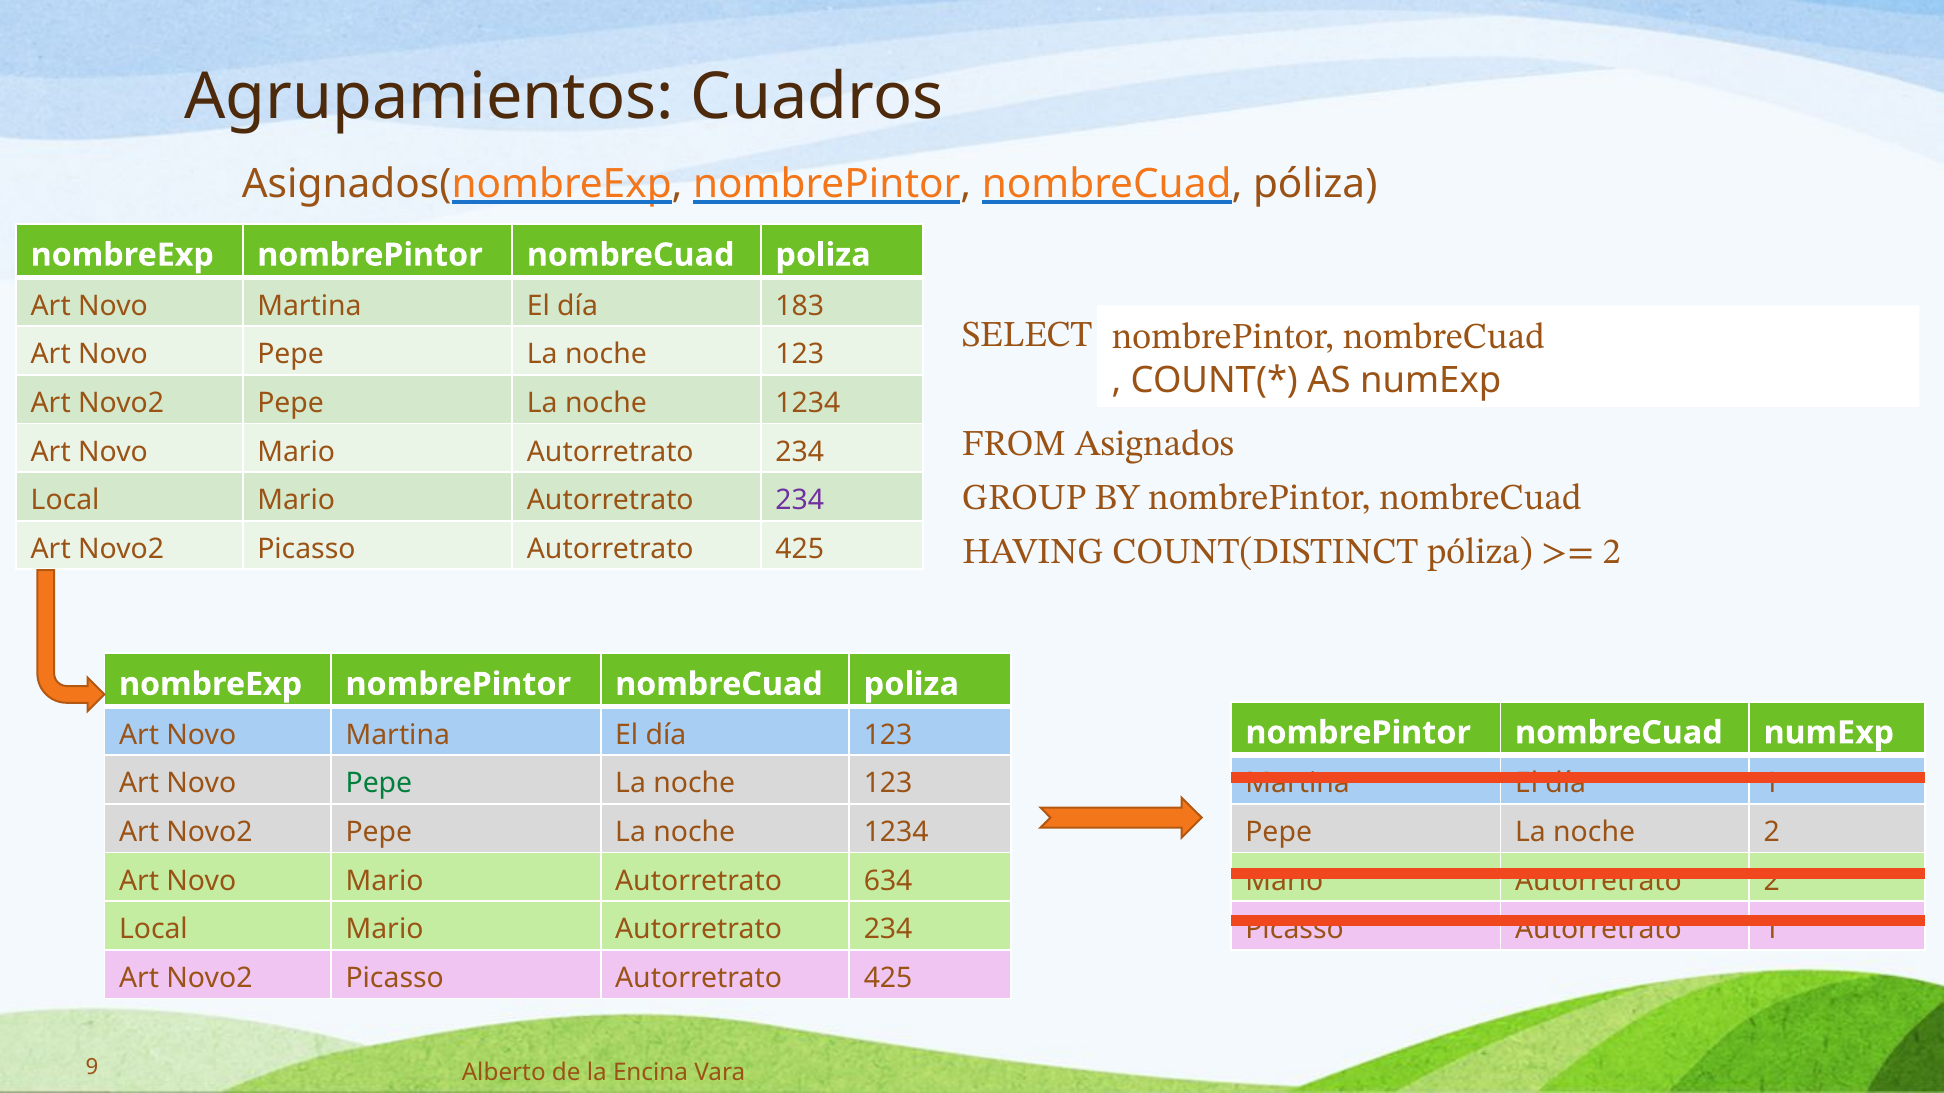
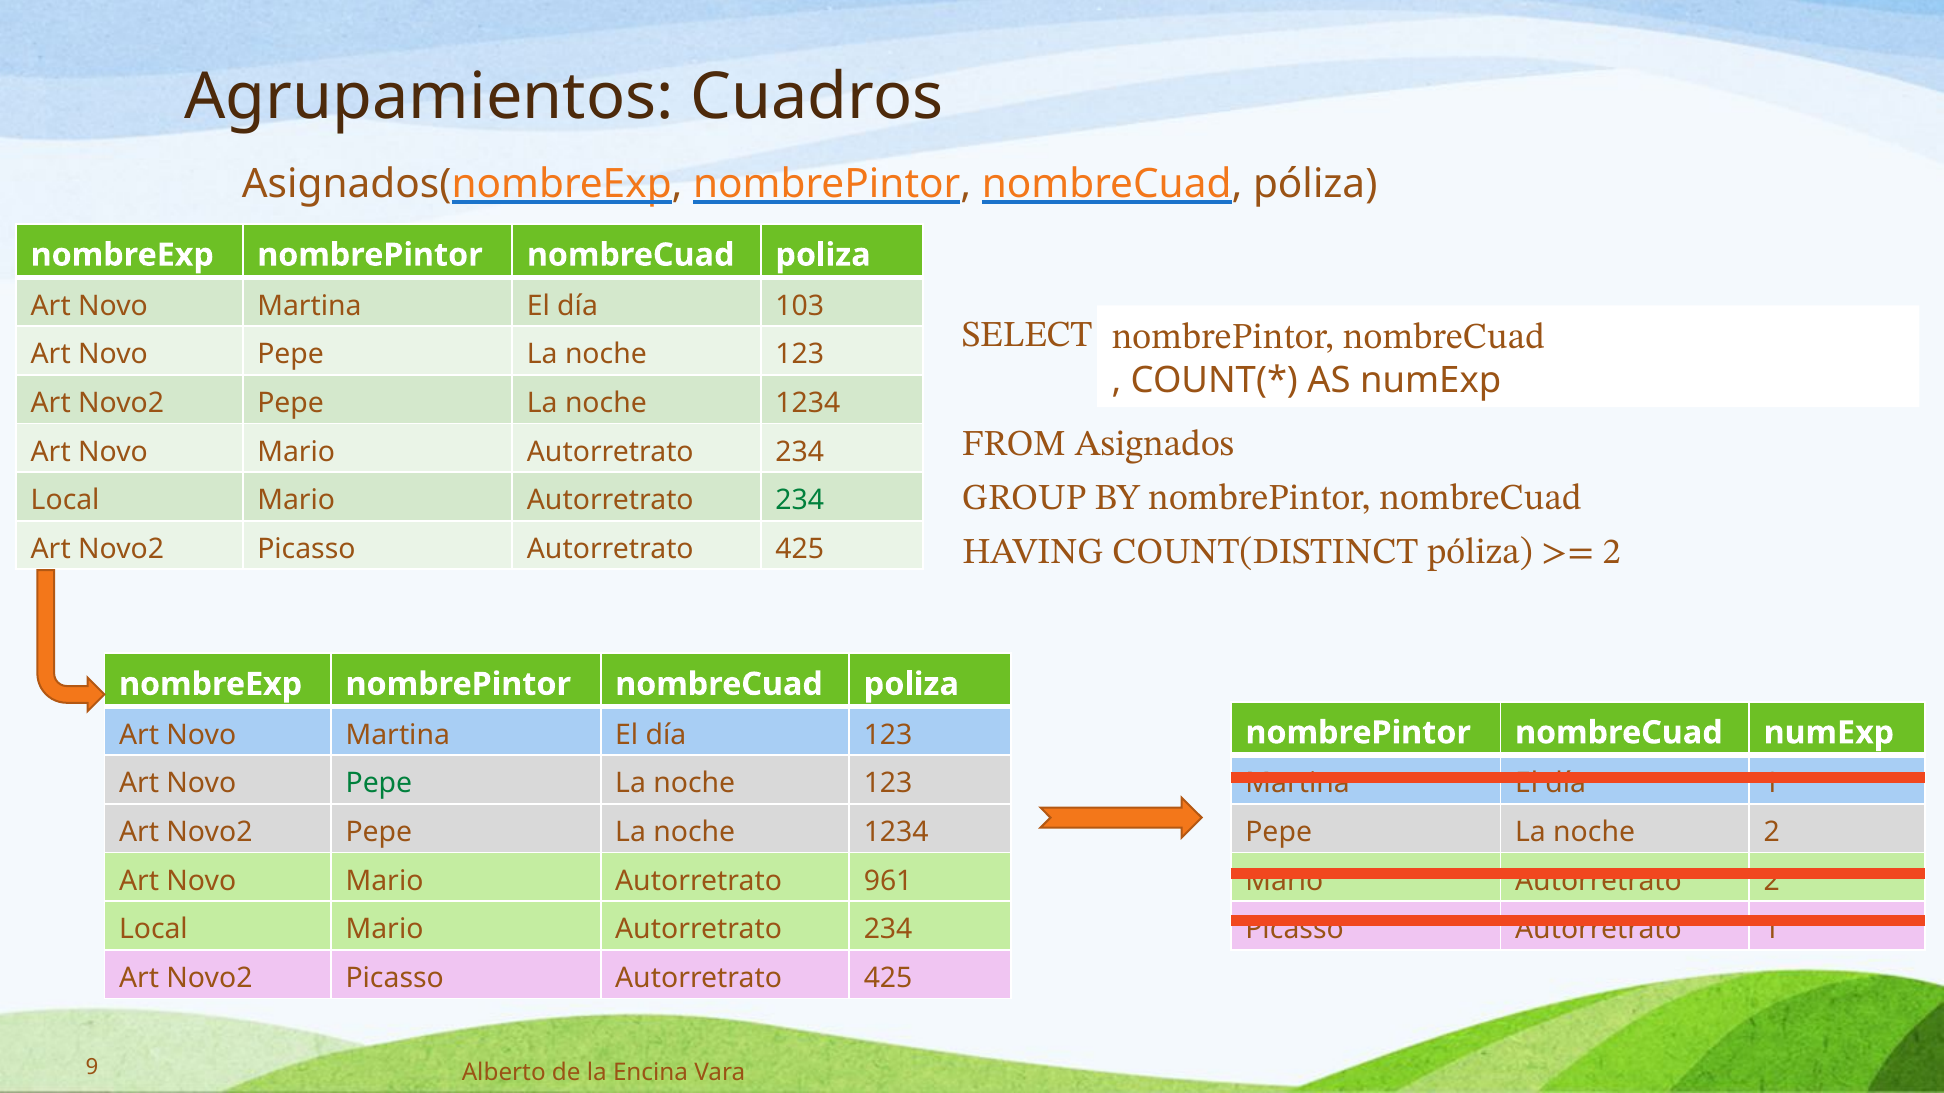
183: 183 -> 103 (800, 306)
234 colour: purple -> green (800, 501)
634: 634 -> 961 (888, 881)
